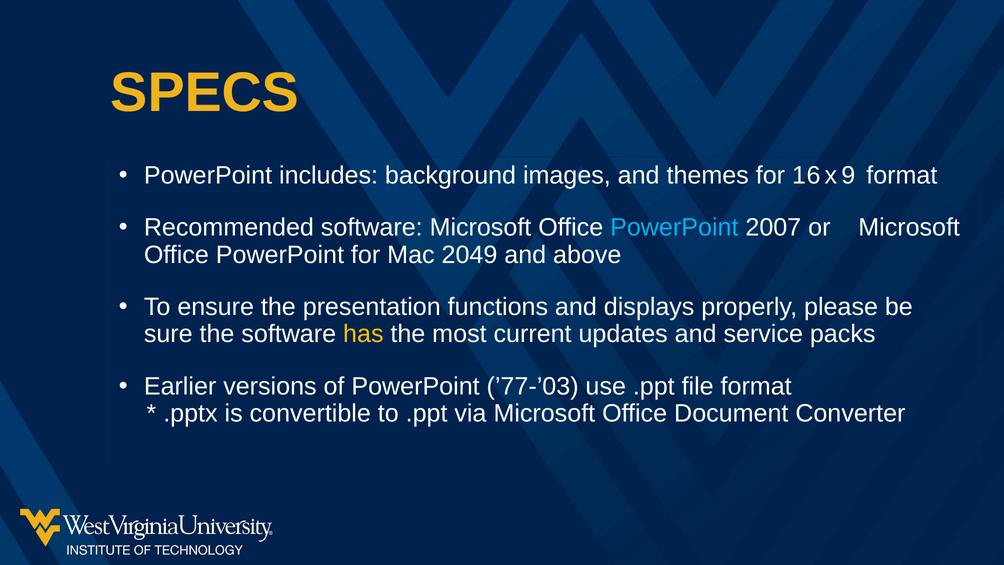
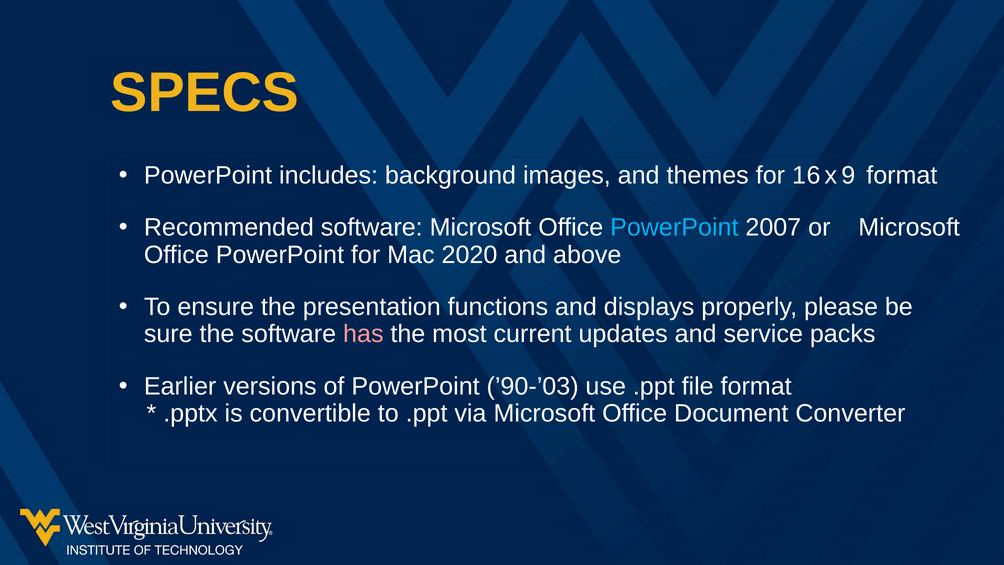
2049: 2049 -> 2020 (469, 255)
has colour: yellow -> pink (363, 334)
’77-’03: ’77-’03 -> ’90-’03 (533, 386)
